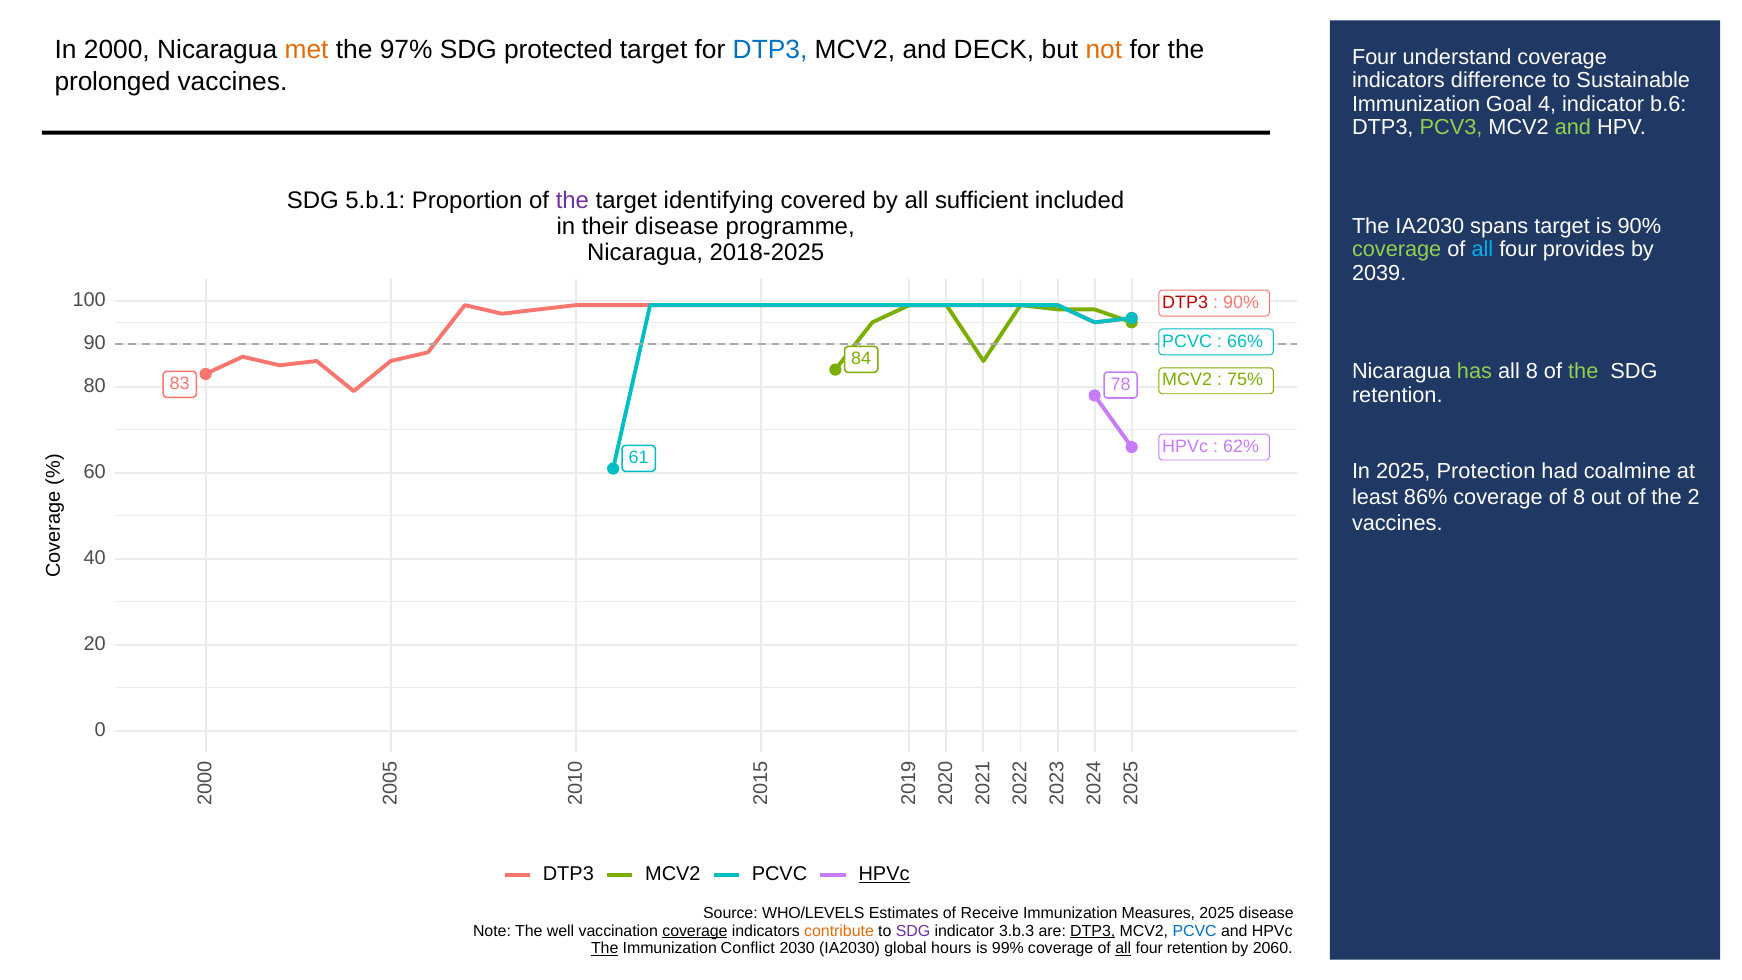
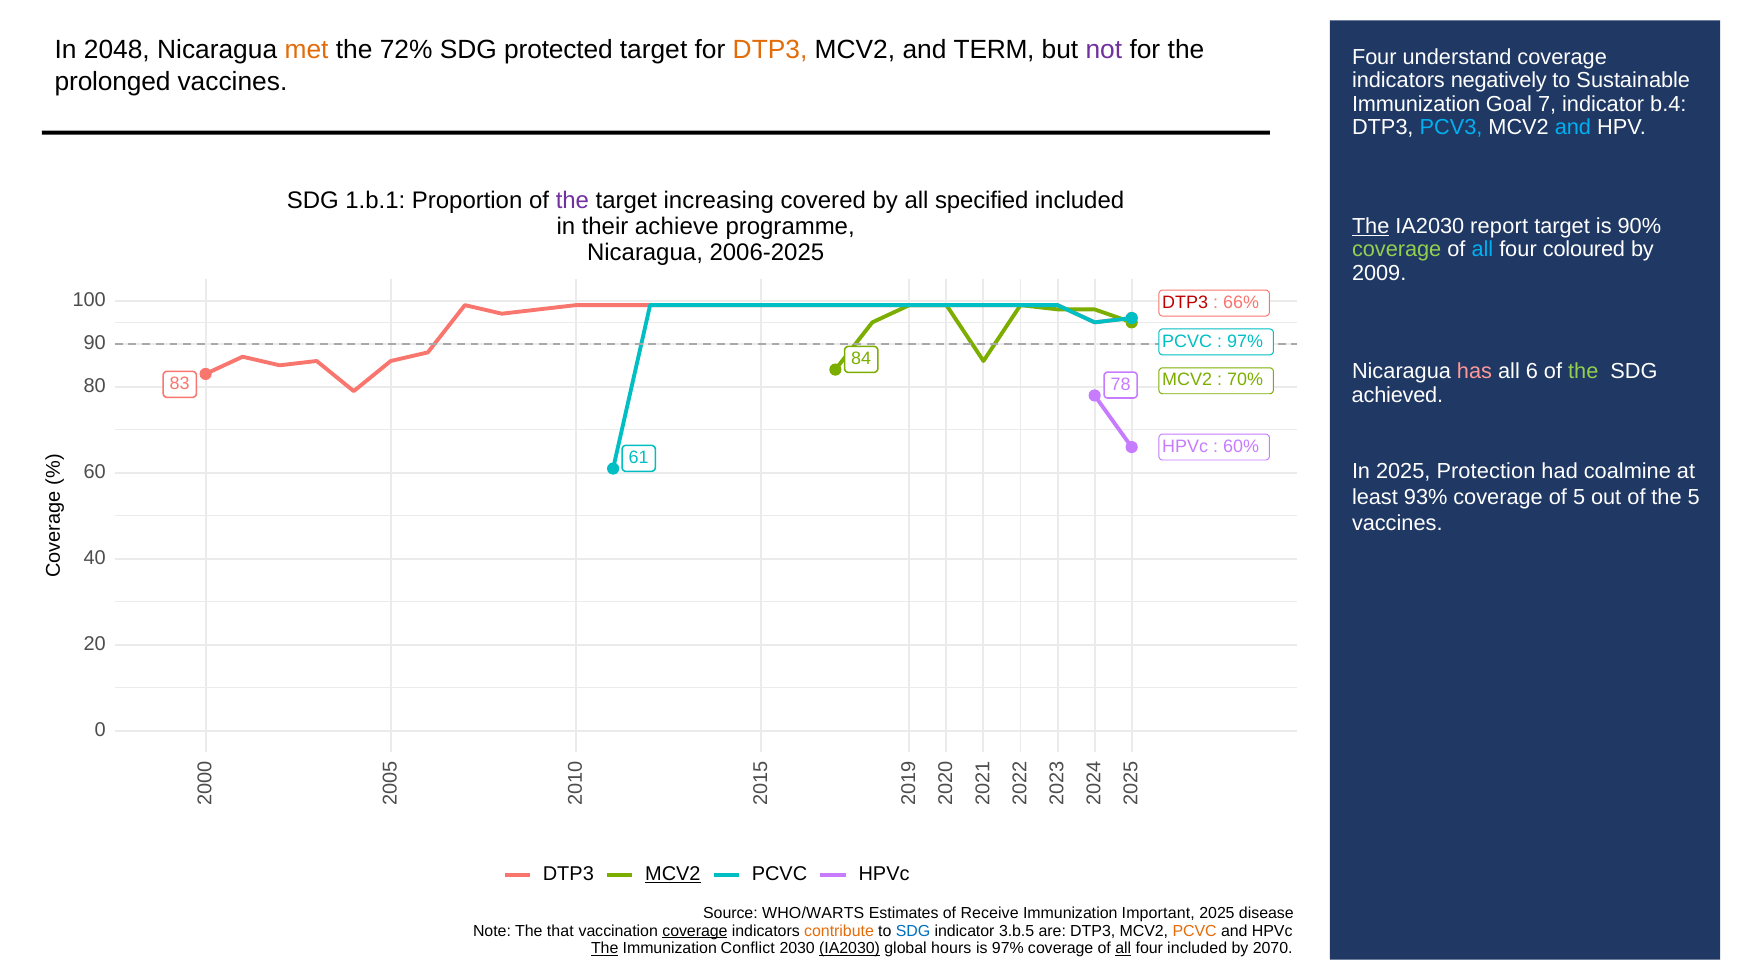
2000: 2000 -> 2048 (117, 50)
97%: 97% -> 72% (406, 50)
DTP3 colour: blue -> orange (770, 50)
DECK: DECK -> TERM (994, 50)
not colour: orange -> purple (1104, 50)
difference: difference -> negatively (1499, 81)
Goal 4: 4 -> 7 (1547, 104)
b.6: b.6 -> b.4 (1668, 104)
PCV3 colour: light green -> light blue (1451, 128)
and colour: light green -> light blue (1573, 128)
5.b.1: 5.b.1 -> 1.b.1 (375, 201)
identifying: identifying -> increasing (719, 201)
sufficient: sufficient -> specified (982, 201)
their disease: disease -> achieve (677, 227)
The underline: none -> present (1371, 226)
spans: spans -> report (1499, 226)
provides: provides -> coloured (1584, 250)
2018-2025: 2018-2025 -> 2006-2025 (767, 253)
2039: 2039 -> 2009 (1379, 273)
90%: 90% -> 66% (1241, 302)
66%: 66% -> 97% (1245, 341)
has colour: light green -> pink (1475, 372)
all 8: 8 -> 6 (1532, 372)
75%: 75% -> 70% (1245, 380)
retention: retention -> achieved (1397, 395)
62%: 62% -> 60% (1241, 446)
86%: 86% -> 93% (1426, 497)
of 8: 8 -> 5 (1579, 497)
the 2: 2 -> 5 (1694, 497)
MCV2 underline: none -> present (673, 874)
HPVc underline: present -> none (884, 874)
WHO/LEVELS: WHO/LEVELS -> WHO/WARTS (813, 914)
Measures: Measures -> Important (1158, 914)
well: well -> that (560, 931)
SDG colour: purple -> blue (913, 931)
3.b.3: 3.b.3 -> 3.b.5 (1017, 931)
DTP3 underline: present -> none (1093, 931)
PCVC colour: blue -> orange (1195, 931)
IA2030 underline: none -> present (850, 948)
is 99%: 99% -> 97% (1008, 948)
four retention: retention -> included (1197, 948)
2060: 2060 -> 2070 (1273, 948)
